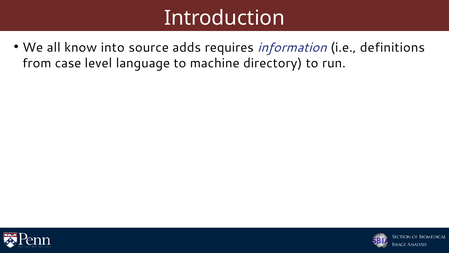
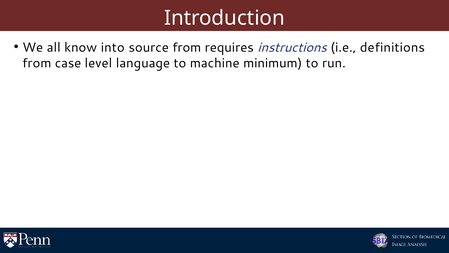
source adds: adds -> from (187, 47)
information: information -> instructions (292, 47)
directory: directory -> minimum (273, 63)
